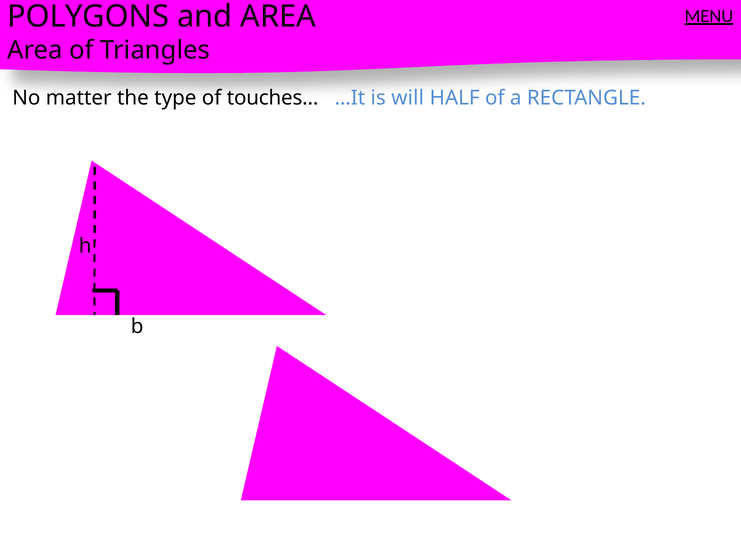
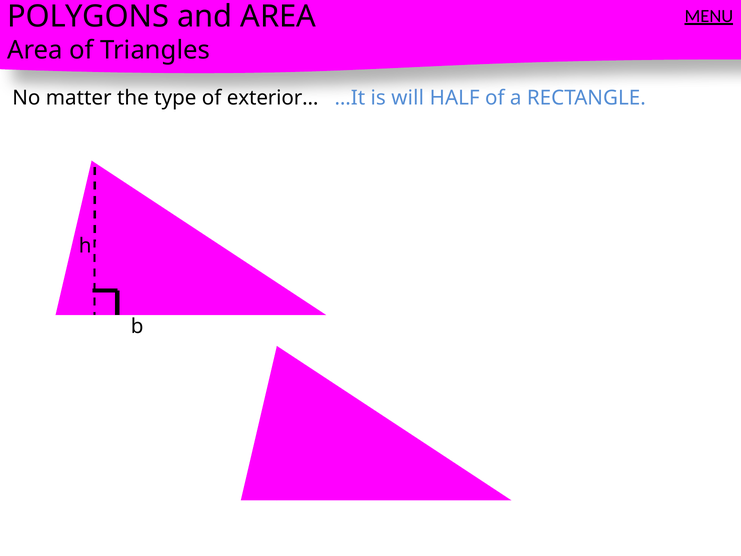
touches…: touches… -> exterior… (273, 98)
